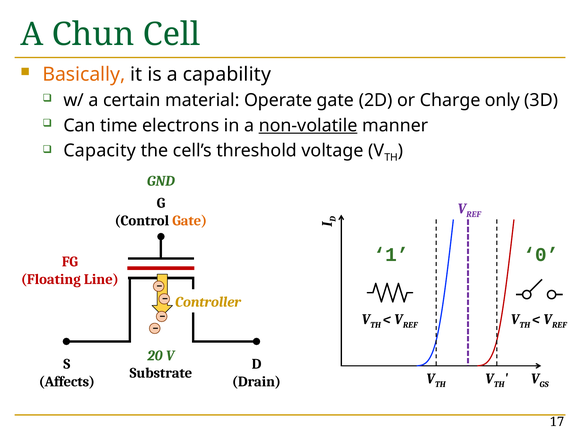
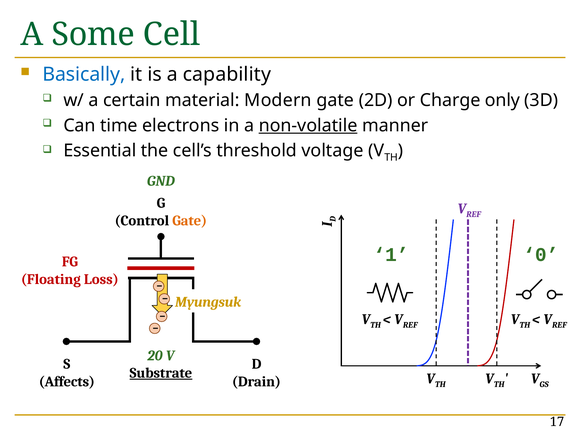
Chun: Chun -> Some (93, 34)
Basically colour: orange -> blue (84, 74)
Operate: Operate -> Modern (278, 100)
Capacity: Capacity -> Essential (100, 150)
Line: Line -> Loss (101, 279)
Controller: Controller -> Myungsuk (208, 302)
Substrate underline: none -> present (161, 373)
